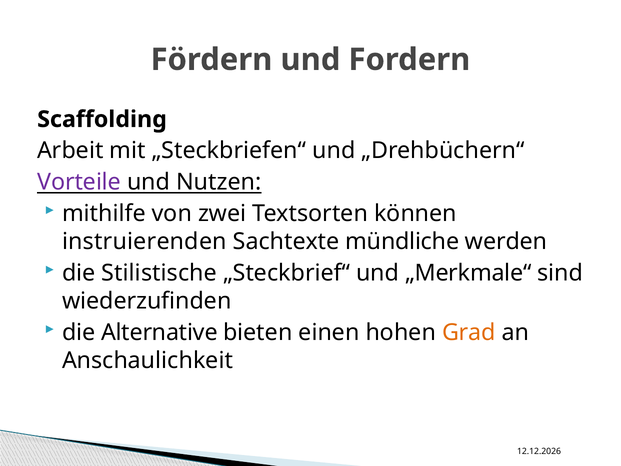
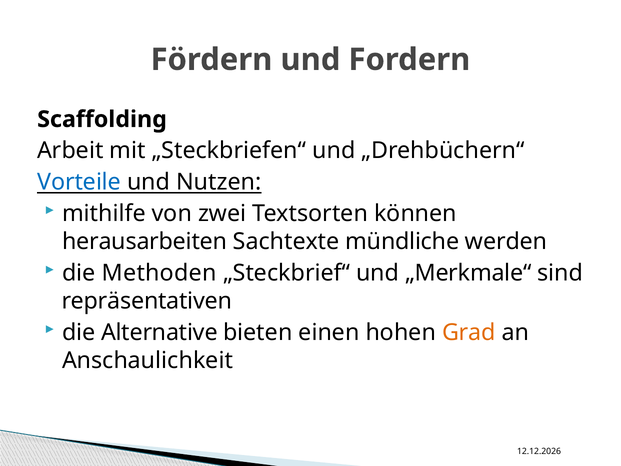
Vorteile colour: purple -> blue (79, 182)
instruierenden: instruierenden -> herausarbeiten (145, 241)
Stilistische: Stilistische -> Methoden (159, 273)
wiederzufinden: wiederzufinden -> repräsentativen (147, 301)
